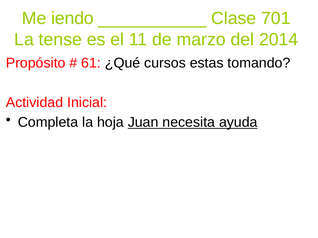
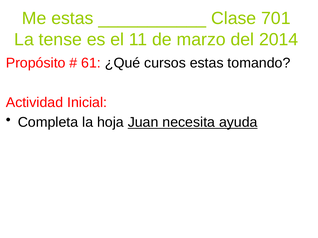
Me iendo: iendo -> estas (72, 18)
